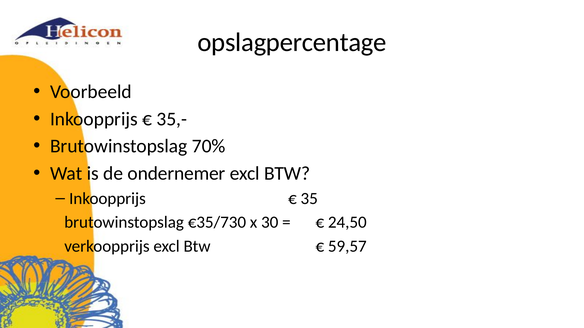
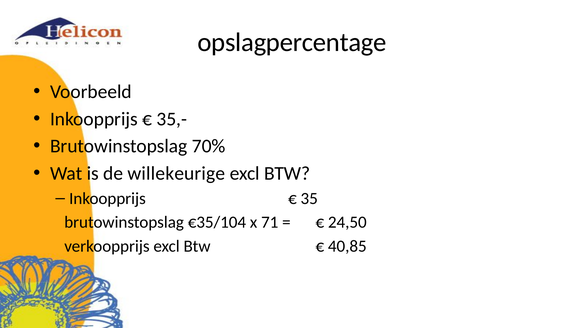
ondernemer: ondernemer -> willekeurige (176, 174)
€35/730: €35/730 -> €35/104 (217, 223)
30: 30 -> 71 (270, 223)
59,57: 59,57 -> 40,85 (347, 247)
